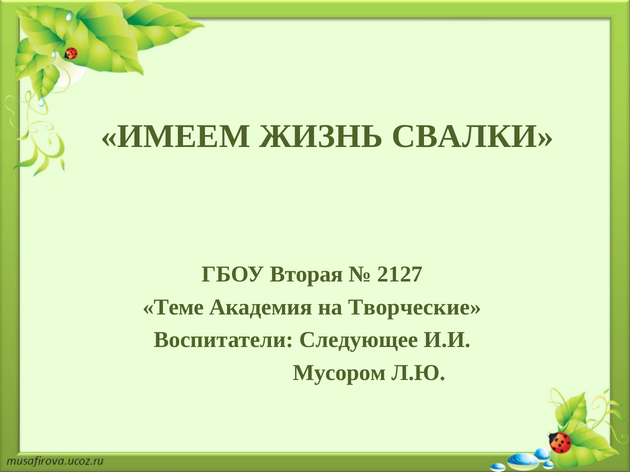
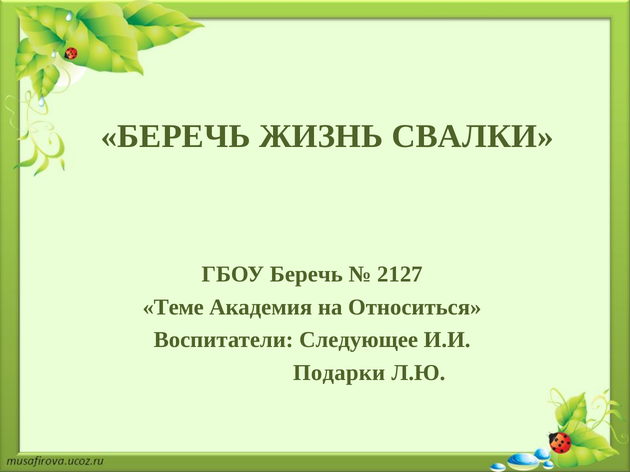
ИМЕЕМ: ИМЕЕМ -> БЕРЕЧЬ (176, 136)
ГБОУ Вторая: Вторая -> Беречь (306, 274)
Творческие: Творческие -> Относиться (415, 307)
Мусором: Мусором -> Подарки (339, 373)
